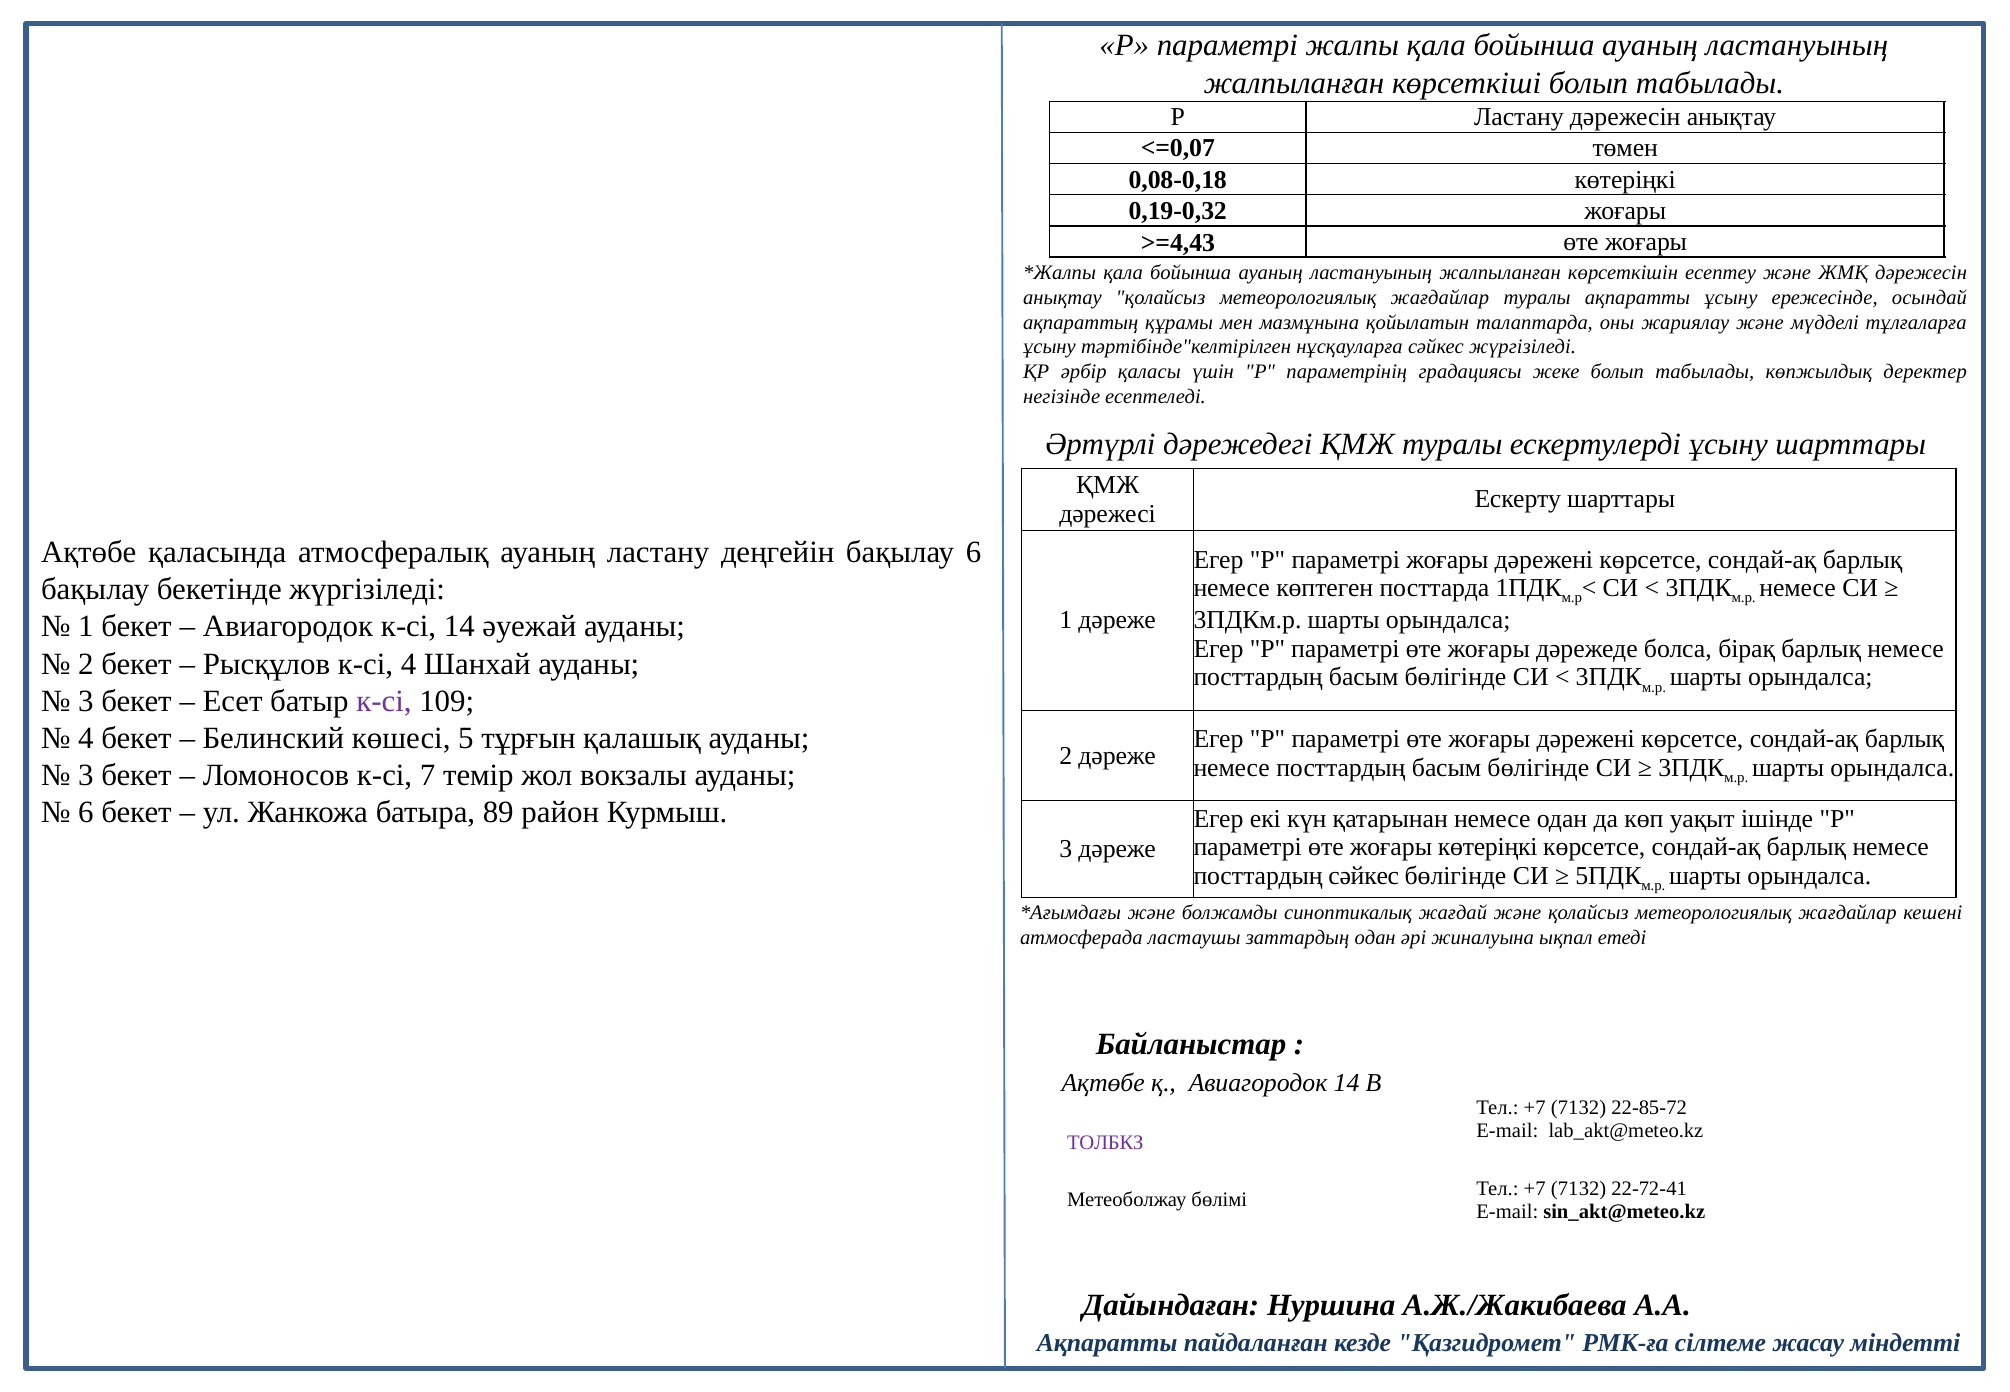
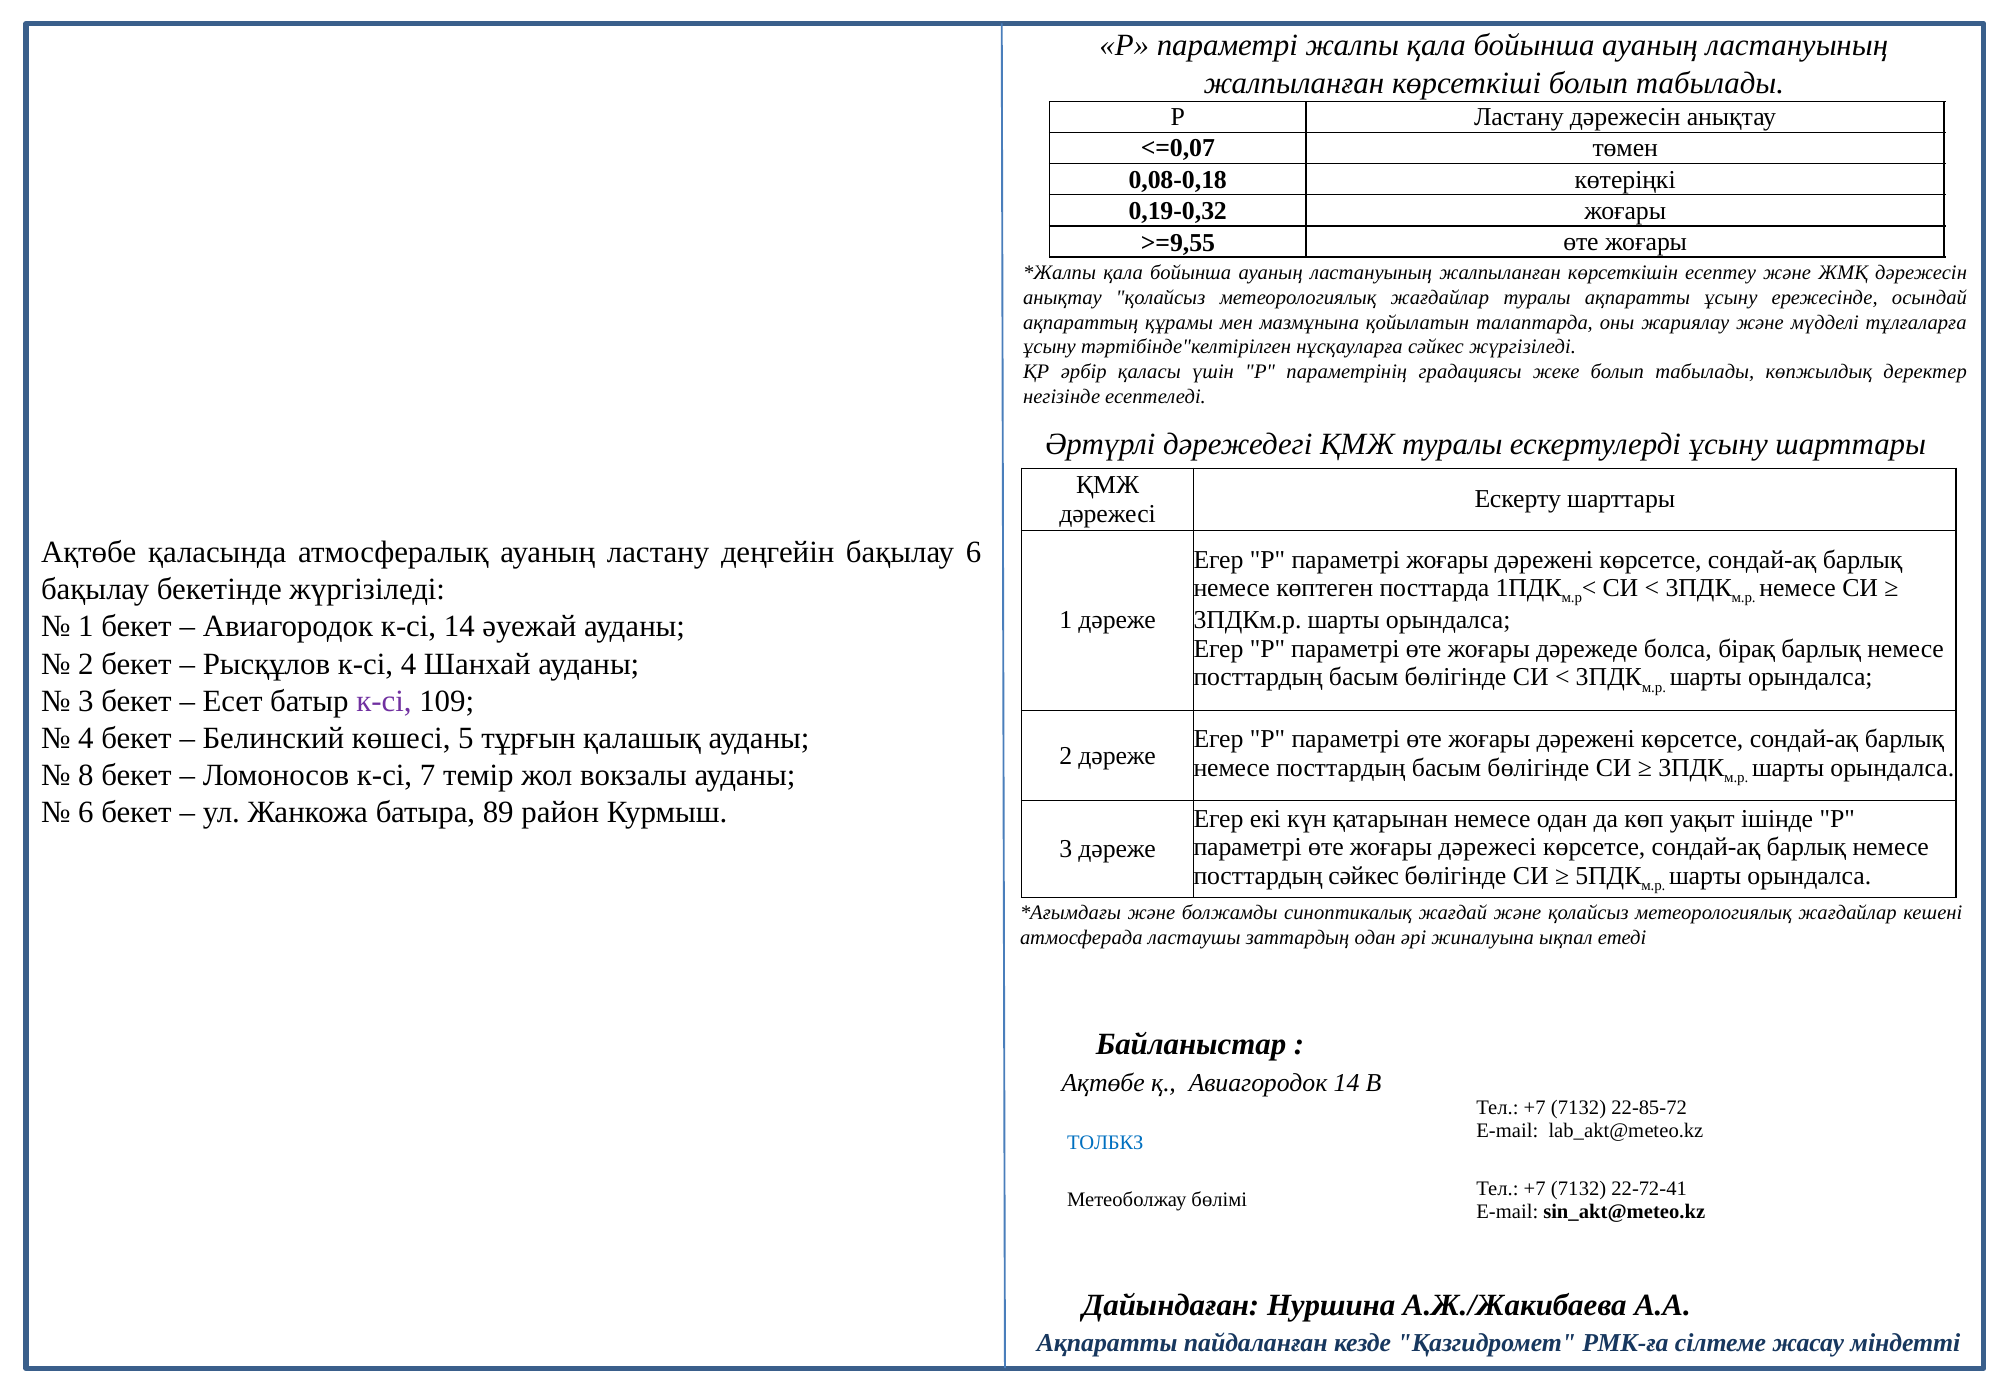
>=4,43: >=4,43 -> >=9,55 (1178, 243)
3: 3 -> 8 (86, 775)
жоғары көтеріңкі: көтеріңкі -> дәрежесі (1487, 847)
ТОЛБКЗ colour: purple -> blue (1105, 1142)
